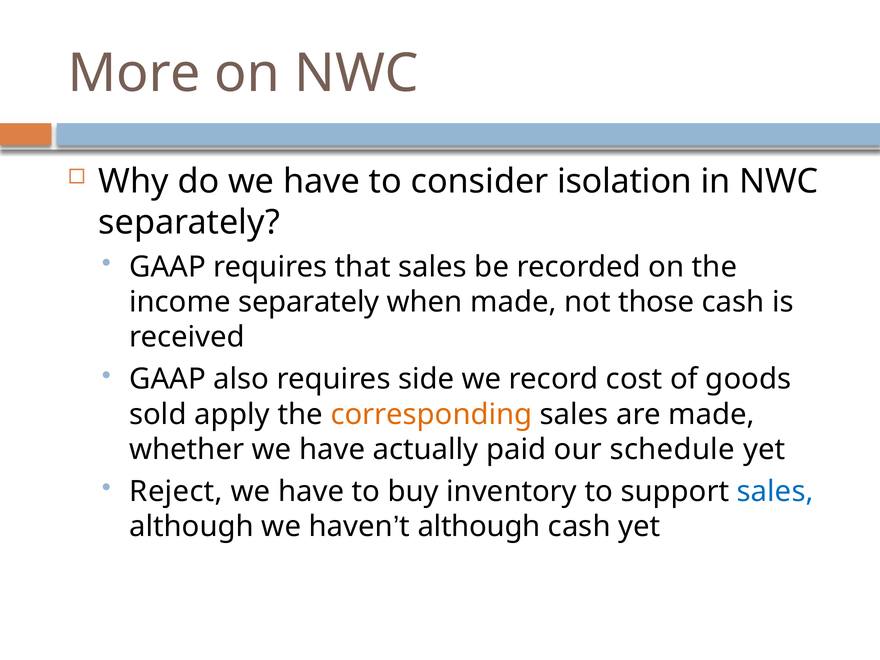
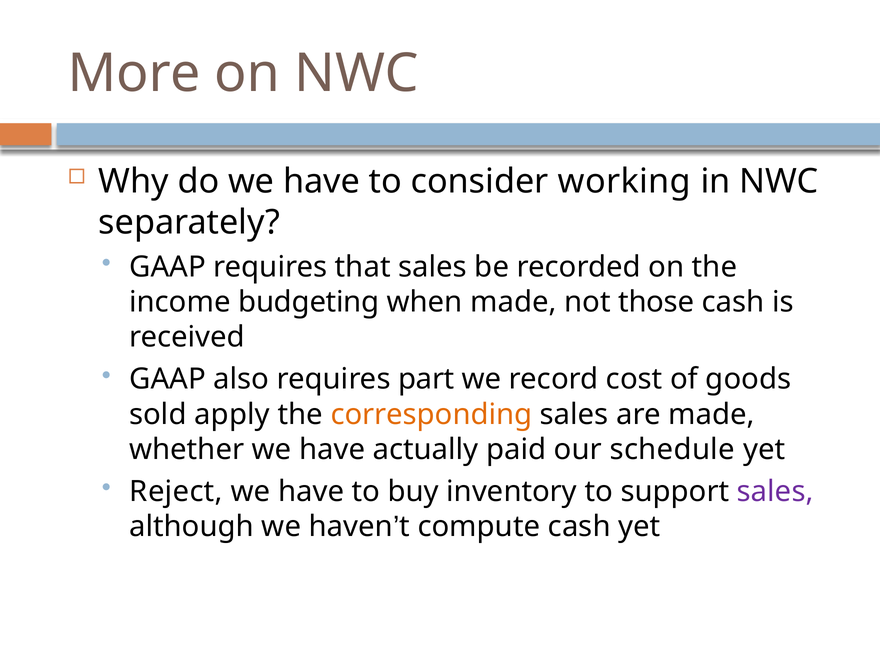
isolation: isolation -> working (624, 181)
income separately: separately -> budgeting (309, 302)
side: side -> part (426, 379)
sales colour: blue -> purple (775, 492)
although: although -> compute (479, 527)
